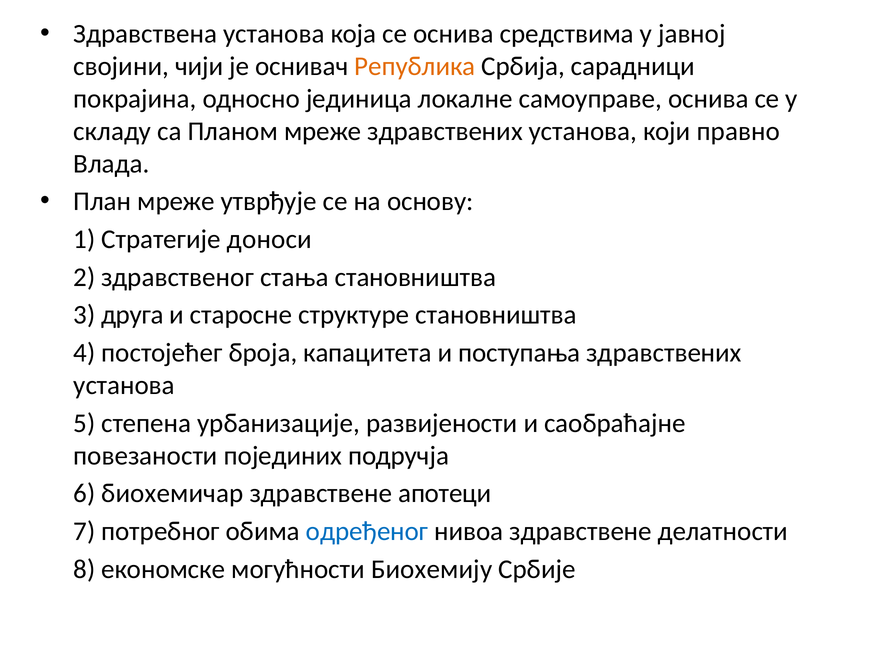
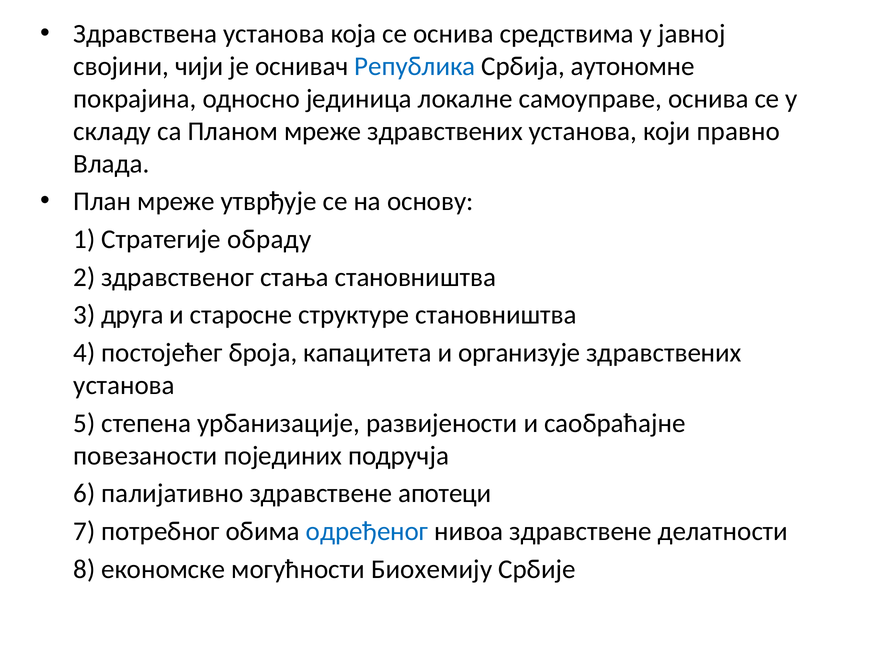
Република colour: orange -> blue (415, 66)
сарадници: сарадници -> аутономне (633, 66)
доноси: доноси -> обраду (269, 240)
поступања: поступања -> организује (519, 353)
биохемичар: биохемичар -> палијативно (172, 494)
